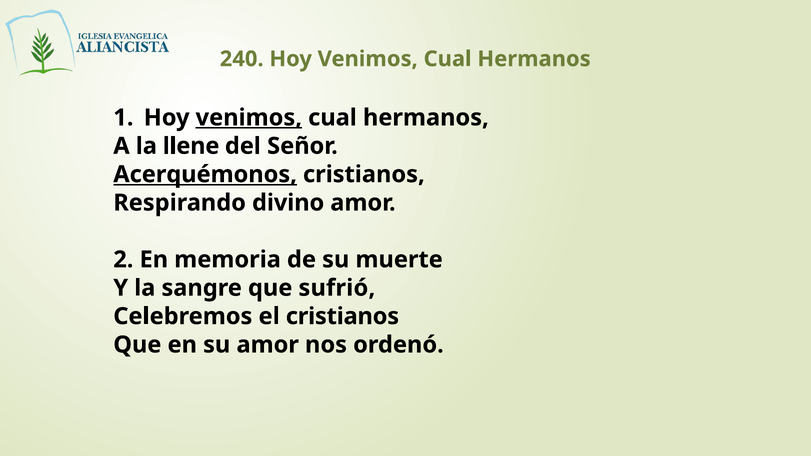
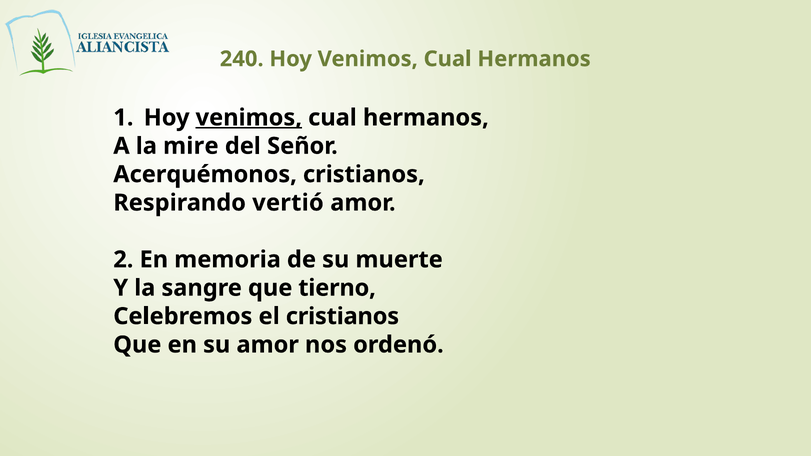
llene: llene -> mire (191, 146)
Acerquémonos underline: present -> none (205, 174)
divino: divino -> vertió (288, 203)
sufrió: sufrió -> tierno (337, 288)
